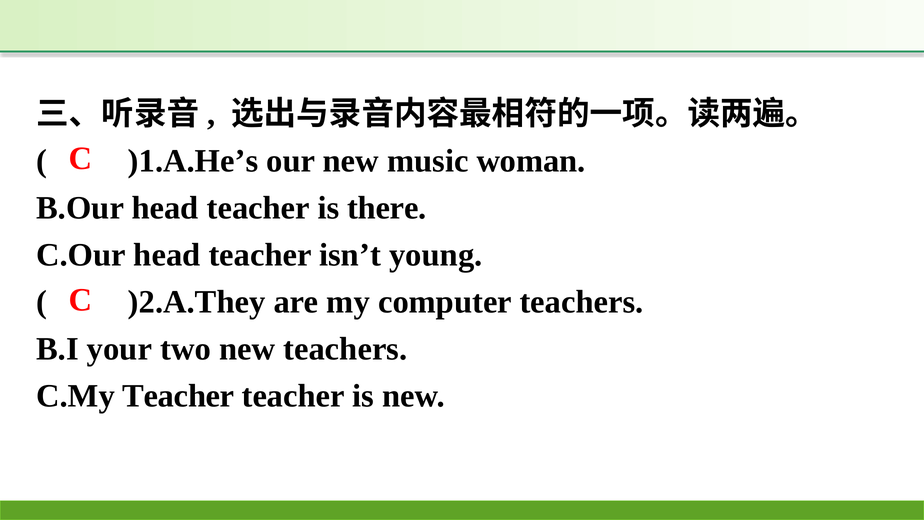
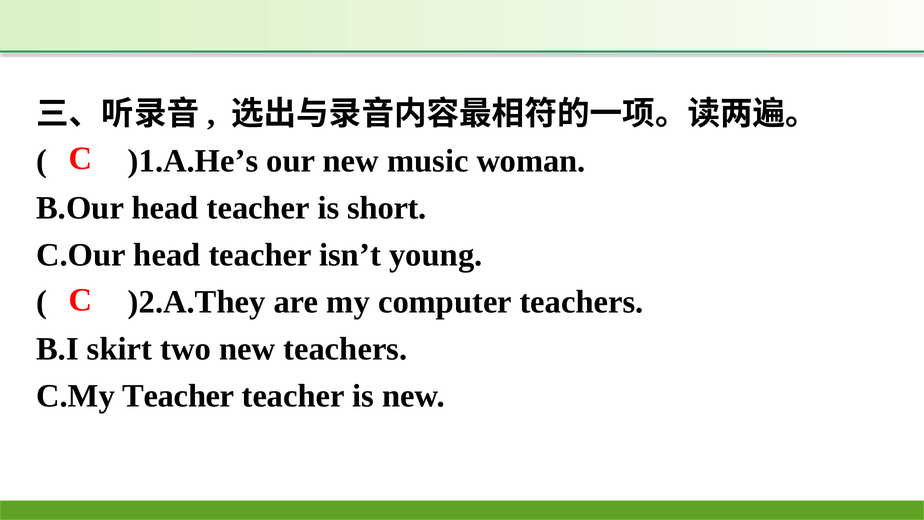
there: there -> short (387, 208)
your: your -> skirt (119, 349)
